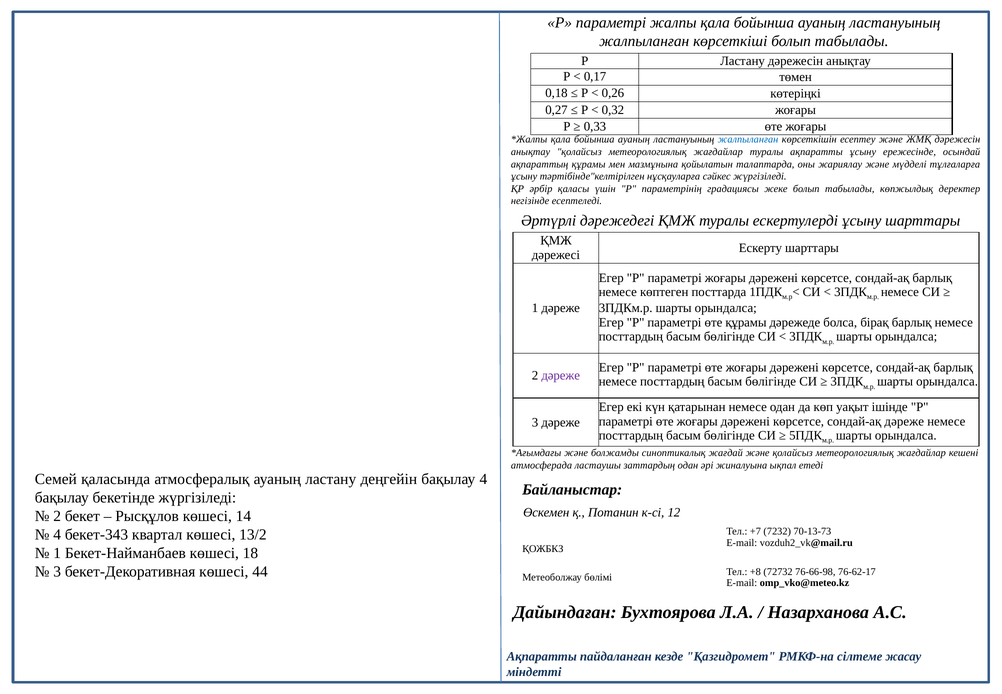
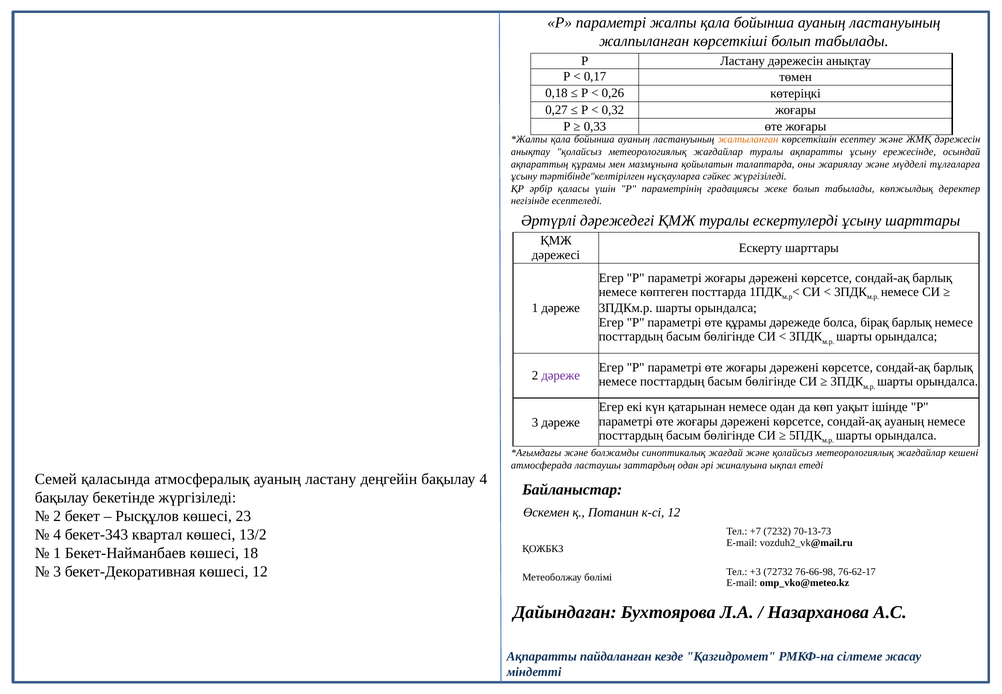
жалпыланған colour: blue -> orange (748, 139)
сондай-ақ дәреже: дәреже -> ауаның (904, 421)
14: 14 -> 23 (243, 516)
көшесі 44: 44 -> 12 (260, 571)
+8: +8 -> +3 (755, 571)
